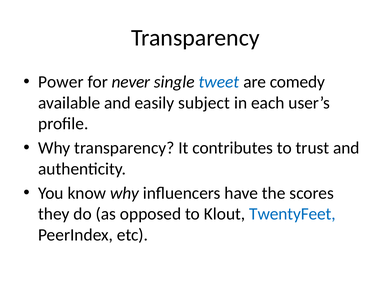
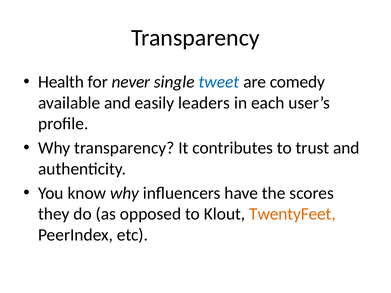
Power: Power -> Health (61, 82)
subject: subject -> leaders (204, 103)
TwentyFeet colour: blue -> orange (292, 214)
